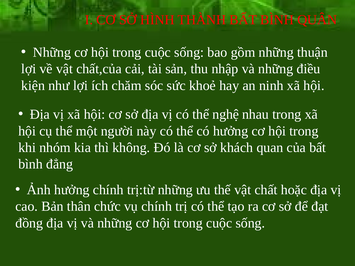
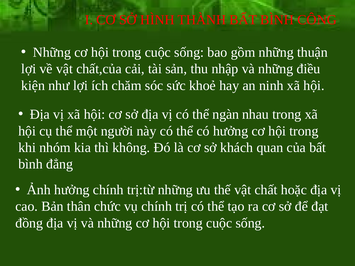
QUÂN: QUÂN -> CÔNG (317, 20)
nghệ: nghệ -> ngàn (226, 115)
